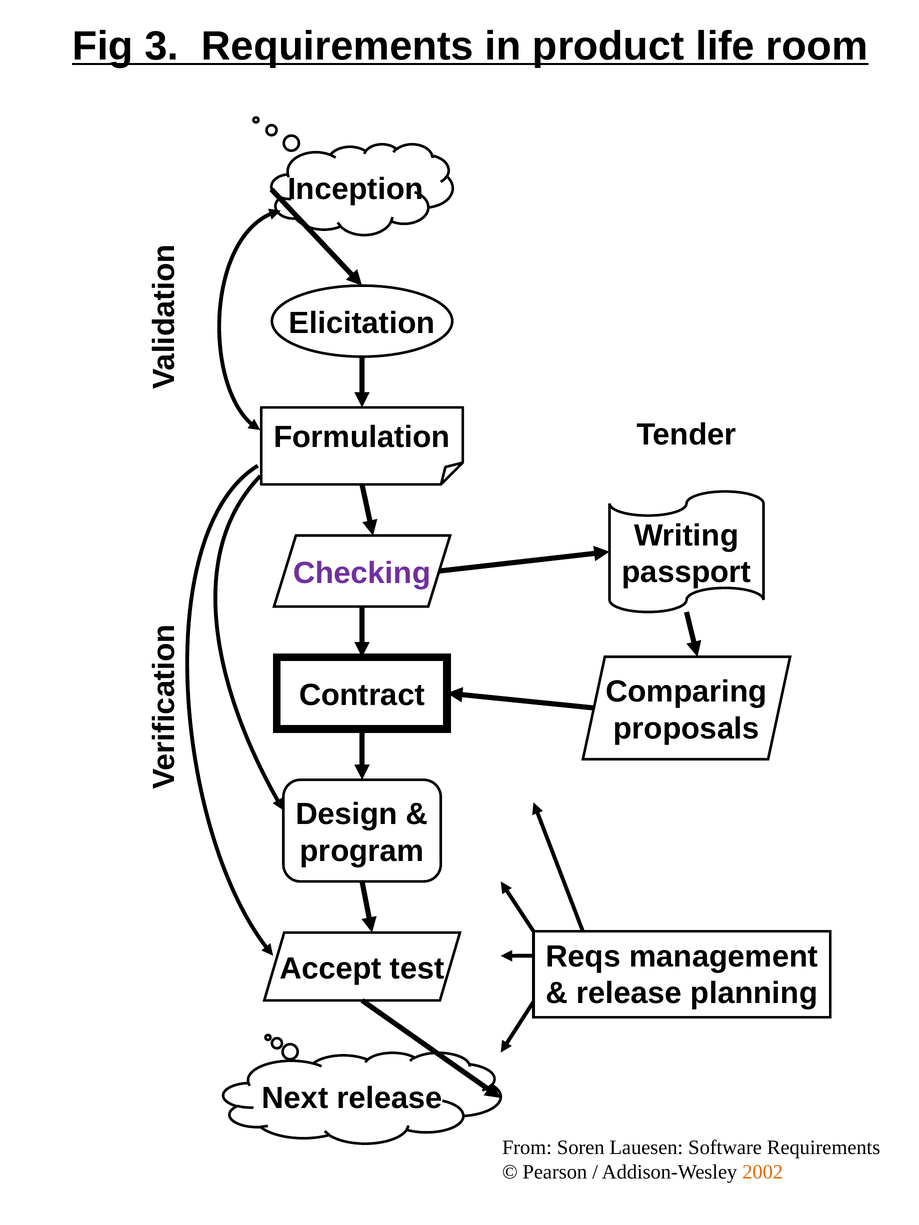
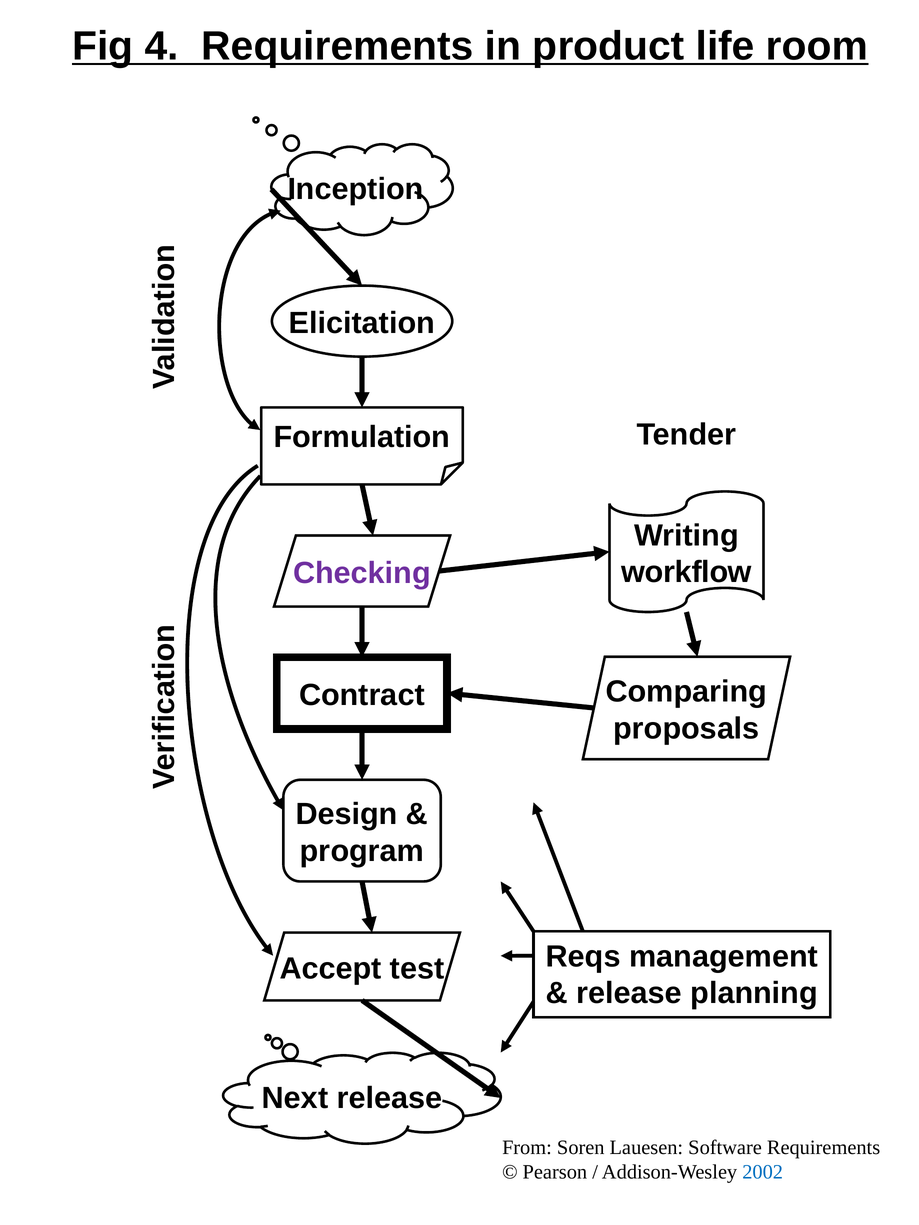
3: 3 -> 4 (162, 46)
passport: passport -> workflow (687, 572)
2002 colour: orange -> blue (763, 1172)
